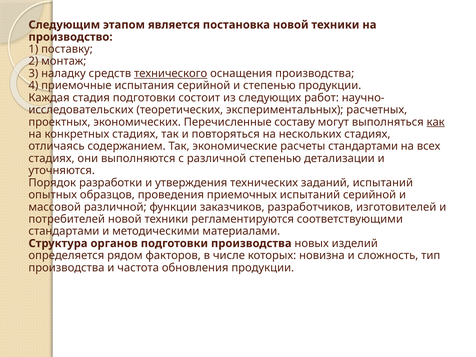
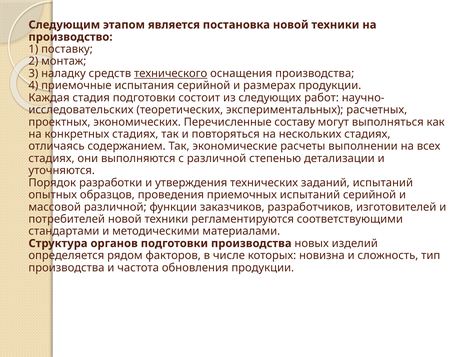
и степенью: степенью -> размерах (269, 86)
как underline: present -> none (436, 122)
расчеты стандартами: стандартами -> выполнении (363, 146)
